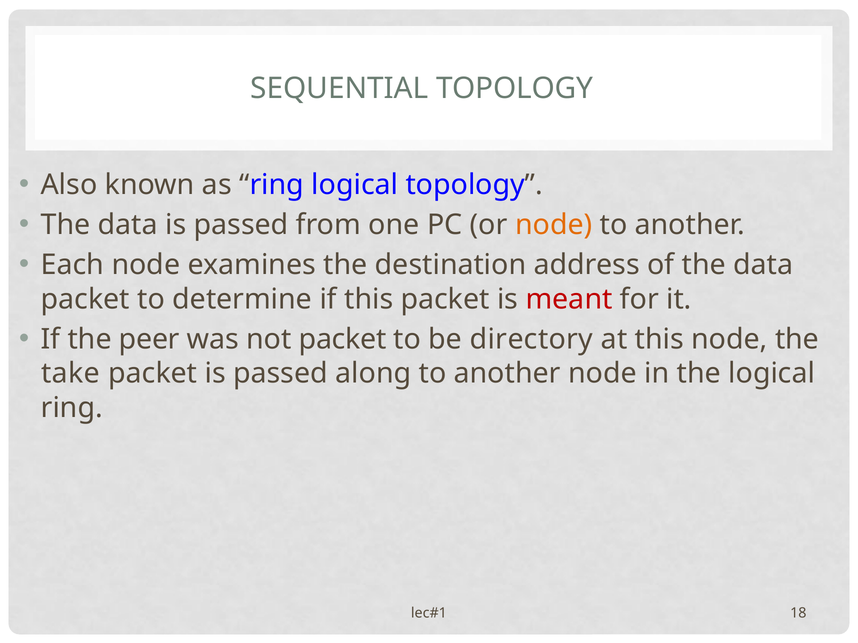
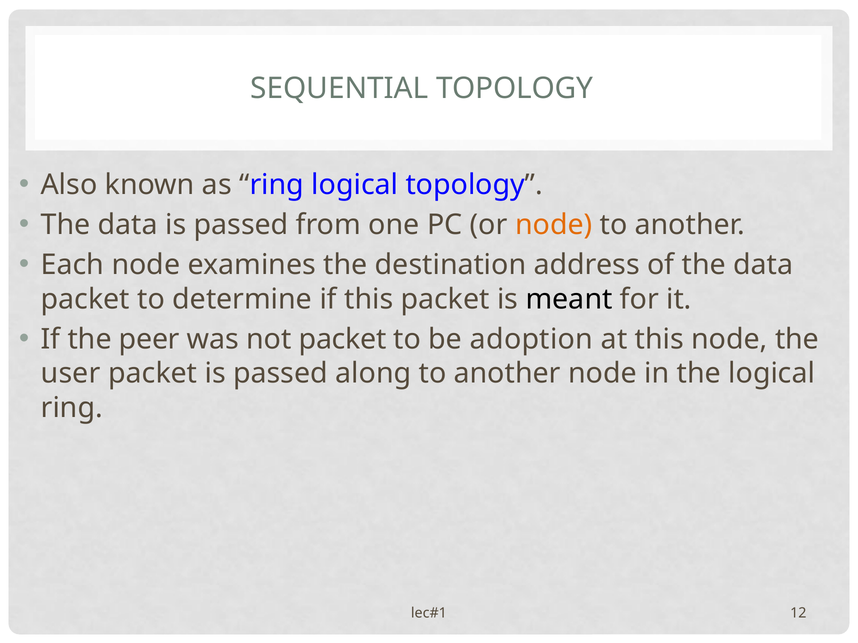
meant colour: red -> black (569, 299)
directory: directory -> adoption (531, 339)
take: take -> user (71, 374)
18: 18 -> 12 (798, 613)
